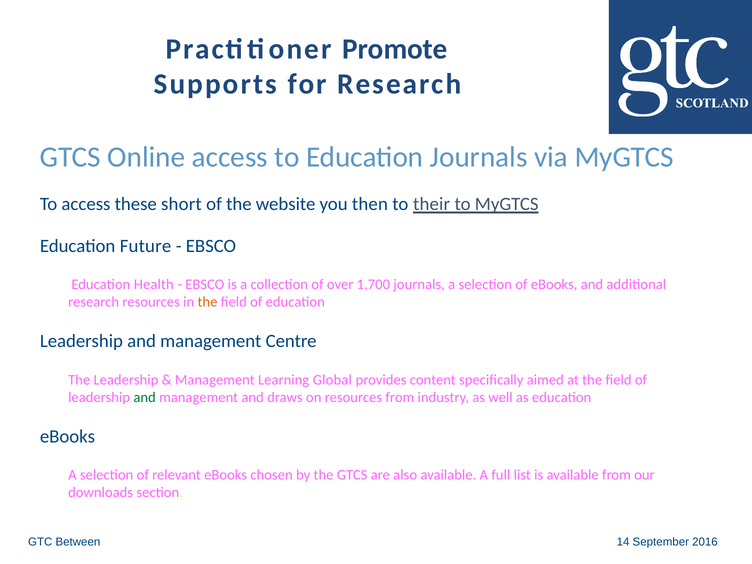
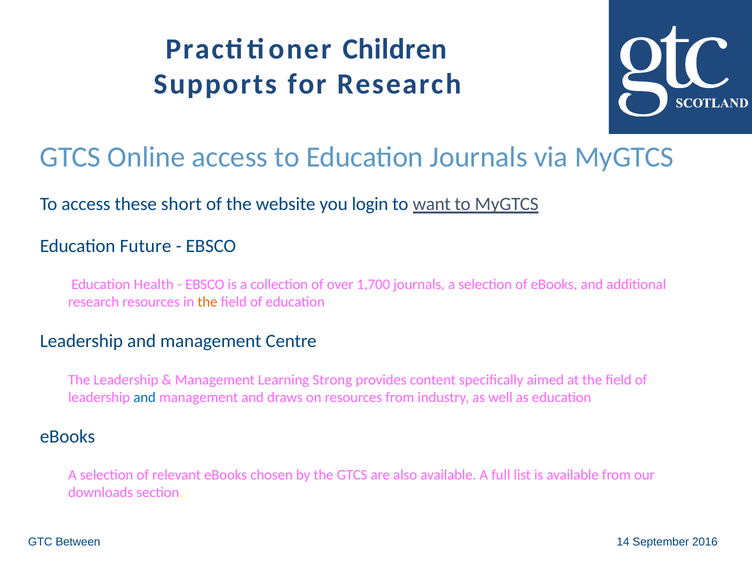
Promote: Promote -> Children (395, 49)
then: then -> login (370, 204)
their: their -> want (432, 204)
Global: Global -> Strong (332, 380)
and colour: green -> blue (145, 397)
